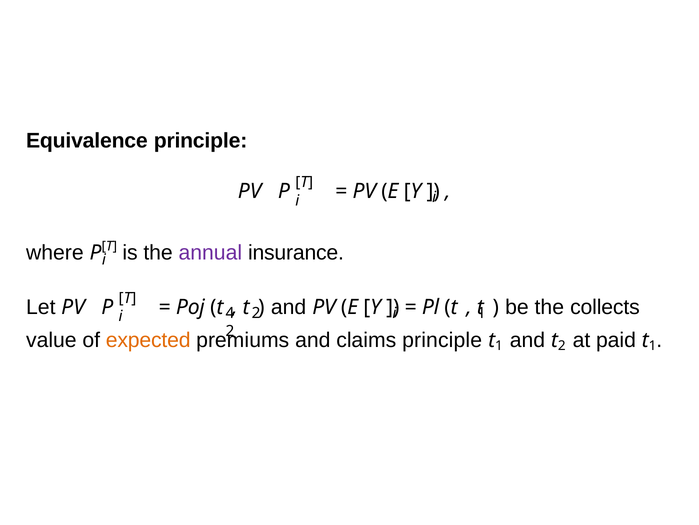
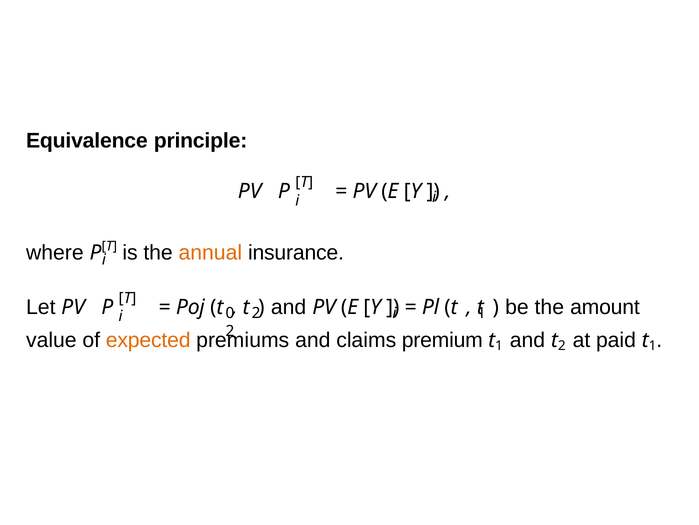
annual colour: purple -> orange (210, 252)
collects: collects -> amount (605, 307)
4: 4 -> 0 (230, 313)
claims principle: principle -> premium (442, 340)
